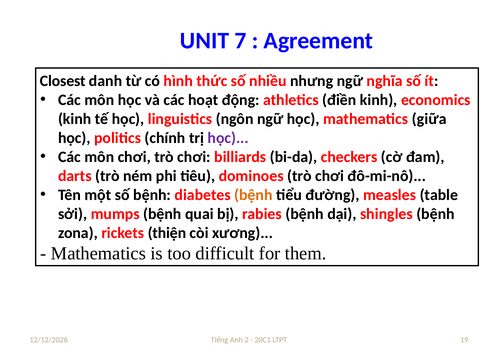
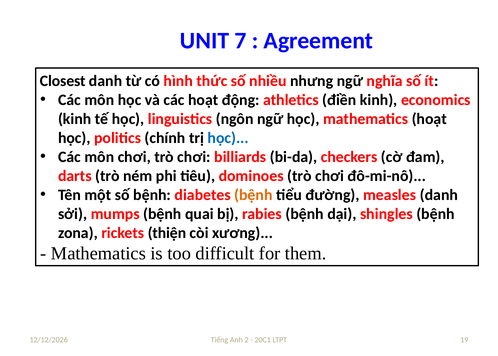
mathematics giữa: giữa -> hoạt (429, 119)
học colour: purple -> blue (228, 138)
measles table: table -> danh (439, 195)
